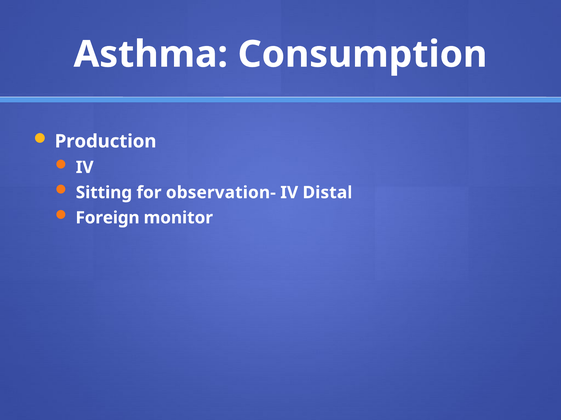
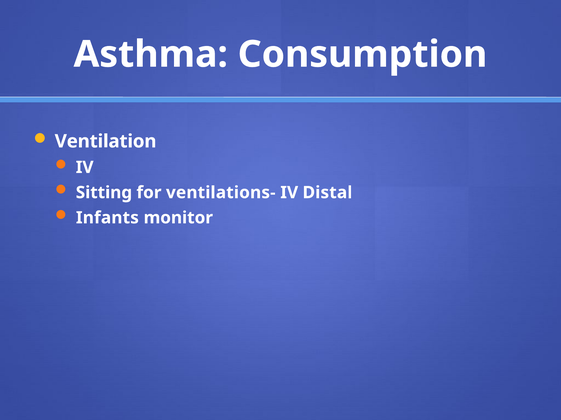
Production: Production -> Ventilation (106, 142)
observation-: observation- -> ventilations- (221, 193)
Foreign: Foreign -> Infants (107, 218)
